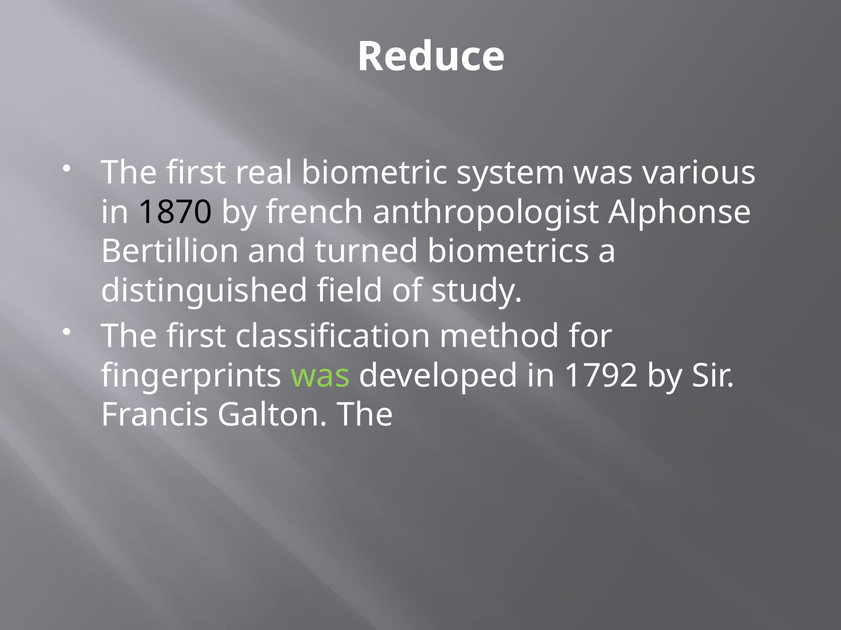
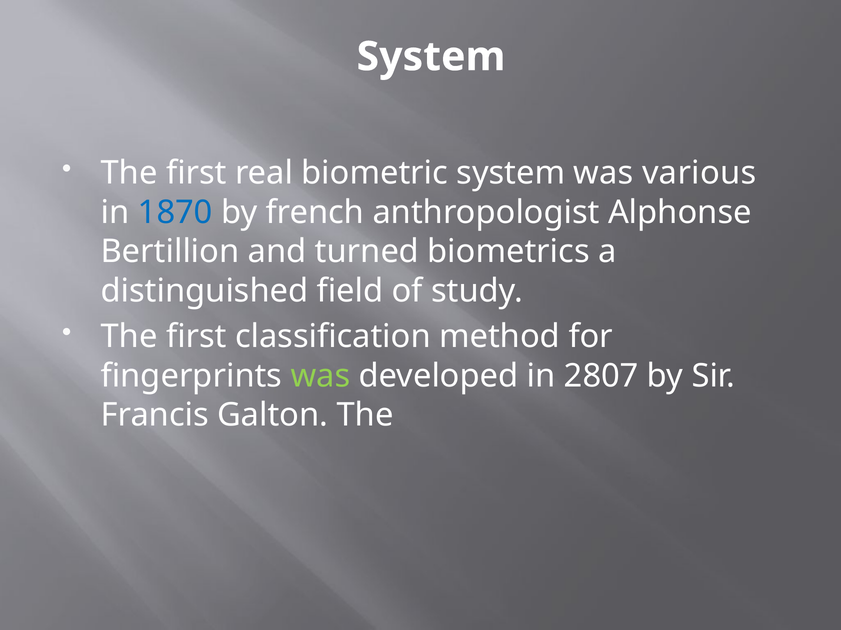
Reduce: Reduce -> System (431, 57)
1870 colour: black -> blue (175, 213)
1792: 1792 -> 2807 (601, 376)
